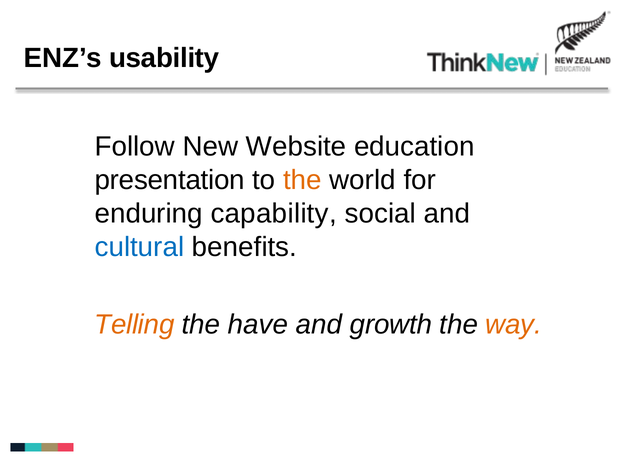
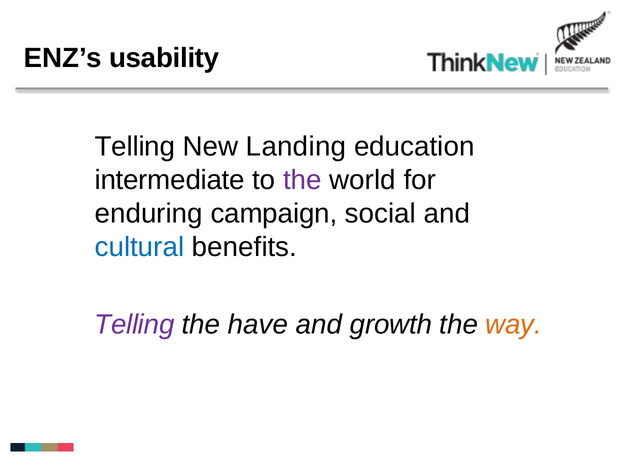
Follow: Follow -> Telling (135, 147)
Website: Website -> Landing (296, 147)
presentation: presentation -> intermediate (170, 180)
the colour: orange -> purple (302, 180)
capability: capability -> campaign (274, 213)
Telling colour: orange -> purple (134, 325)
